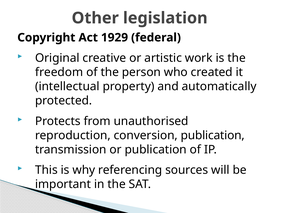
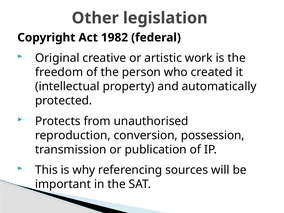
1929: 1929 -> 1982 (114, 38)
conversion publication: publication -> possession (213, 135)
